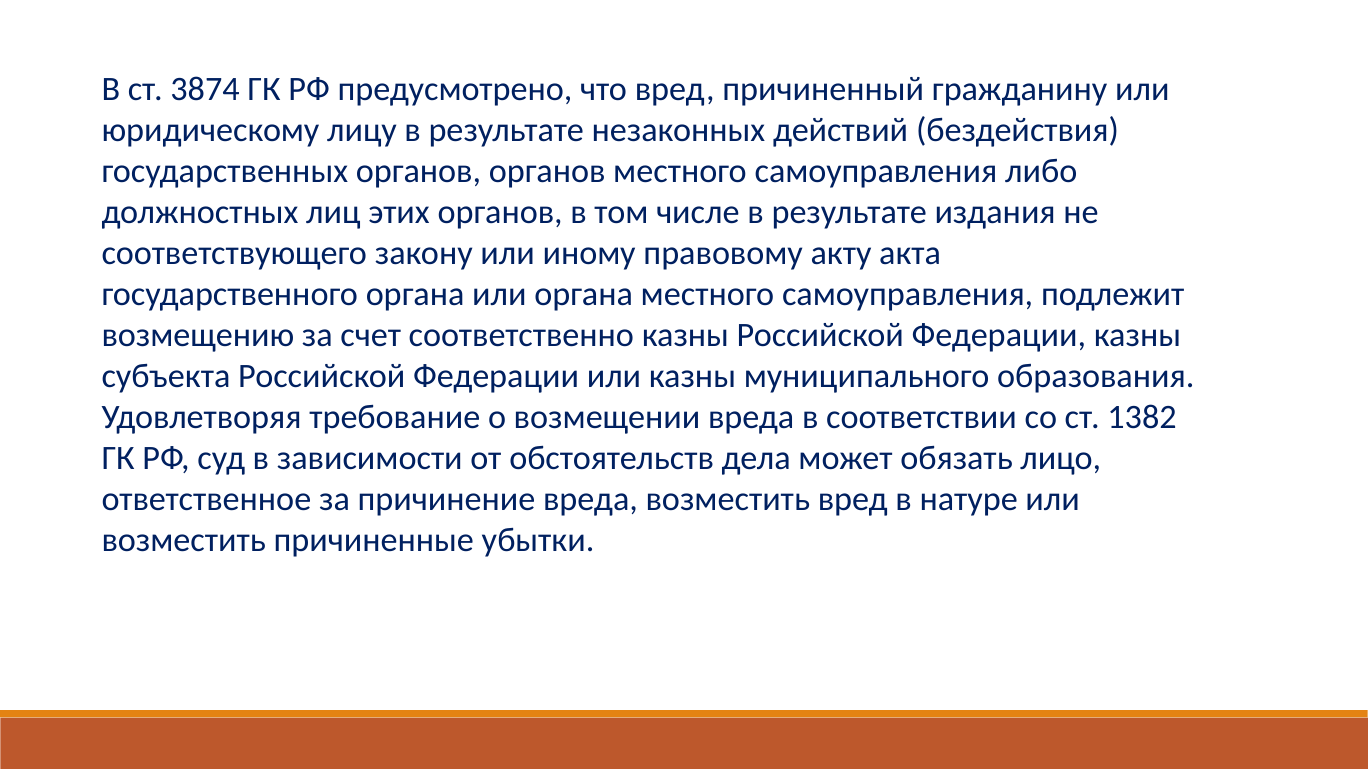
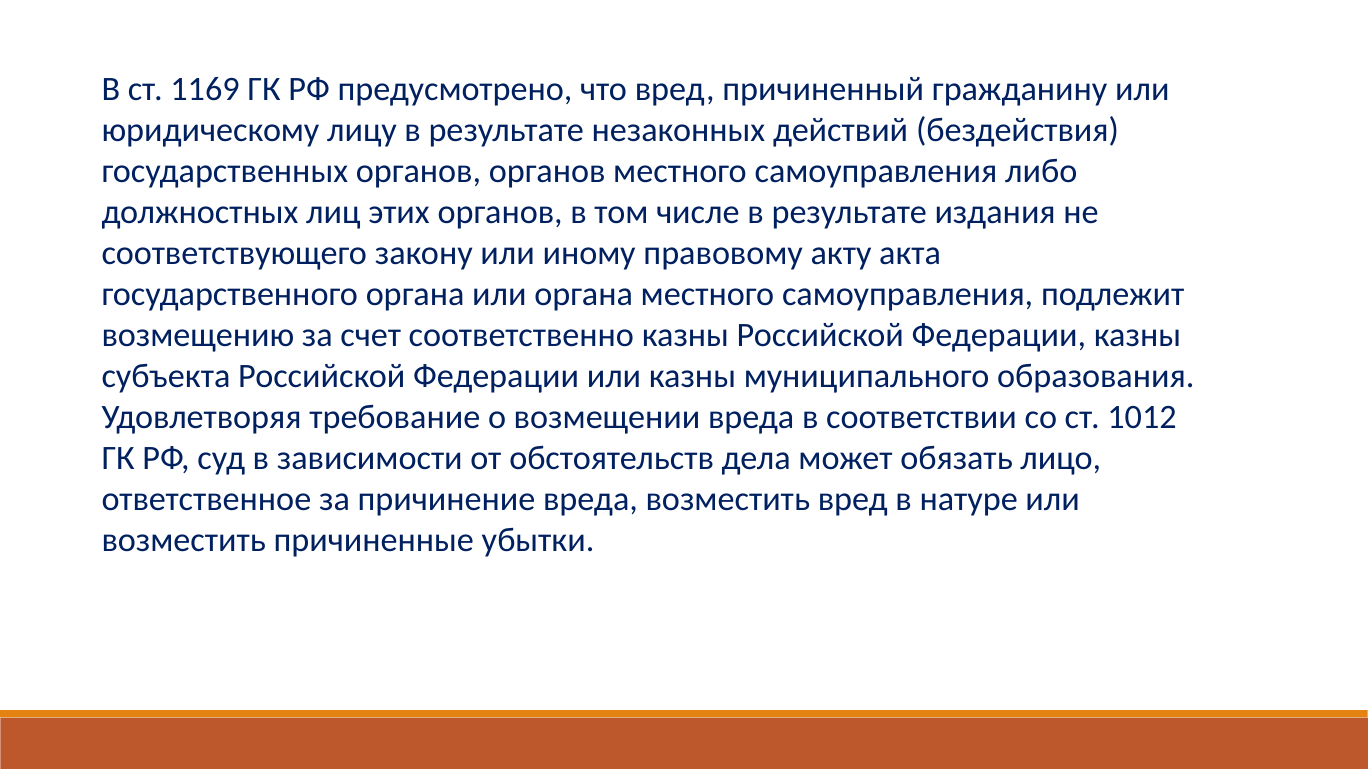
3874: 3874 -> 1169 (205, 89)
1382: 1382 -> 1012 (1142, 418)
